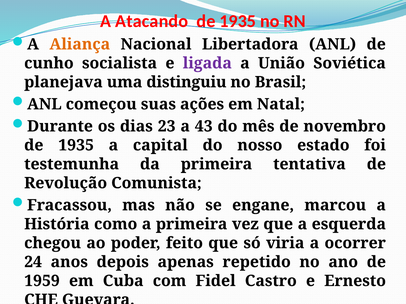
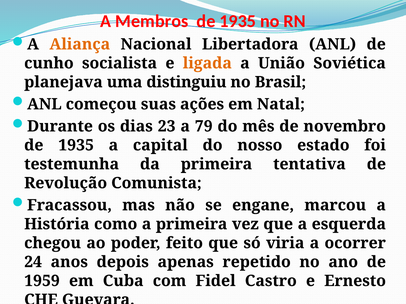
Atacando: Atacando -> Membros (152, 21)
ligada colour: purple -> orange (207, 63)
43: 43 -> 79 (204, 126)
